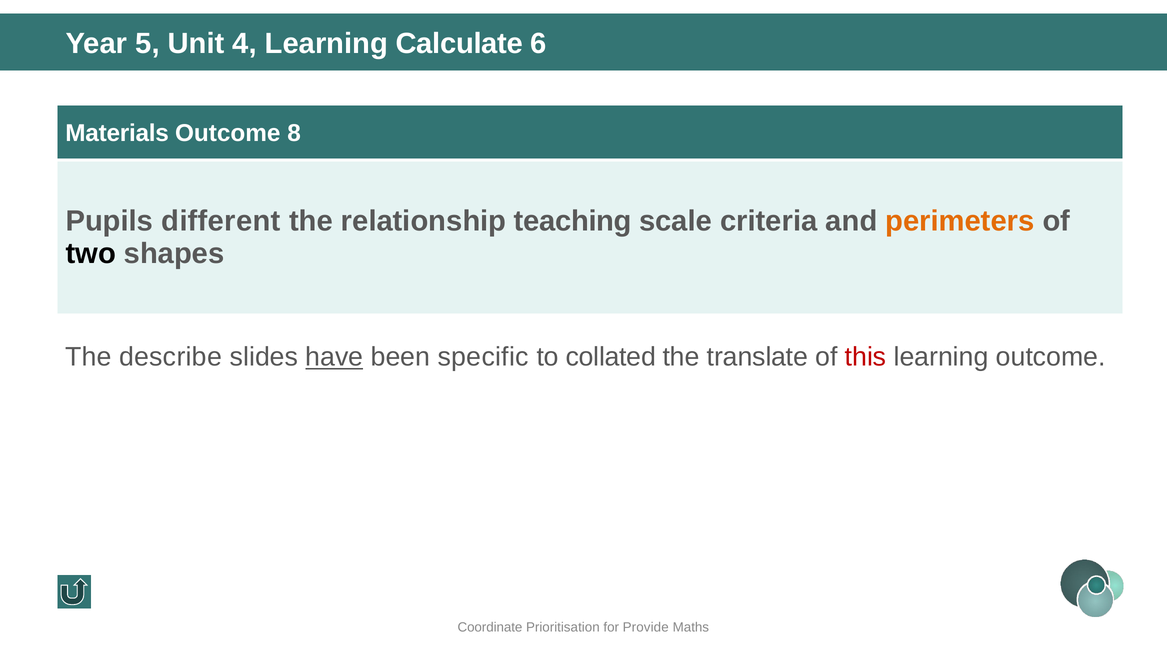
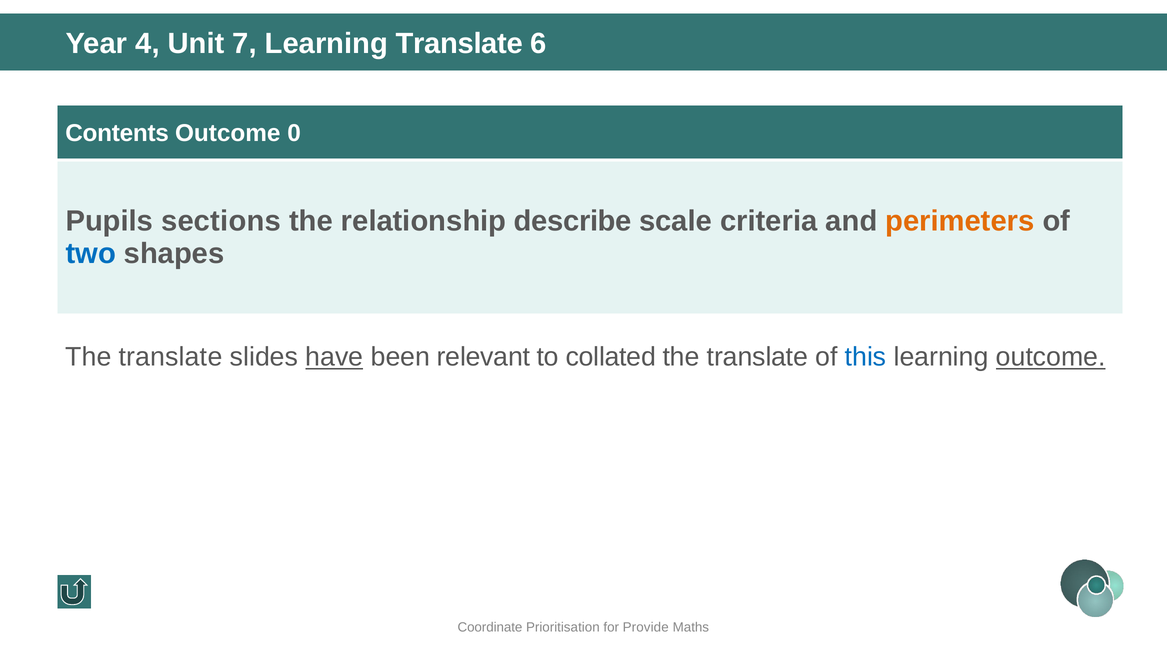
5: 5 -> 4 (147, 44)
4: 4 -> 7 (245, 44)
Learning Calculate: Calculate -> Translate (459, 44)
Materials: Materials -> Contents (117, 133)
8: 8 -> 0 (294, 133)
different: different -> sections (221, 221)
teaching: teaching -> describe (573, 221)
two colour: black -> blue (91, 254)
describe: describe -> translate (171, 357)
specific: specific -> relevant (483, 357)
this colour: red -> blue (866, 357)
outcome underline: none -> present (1051, 357)
